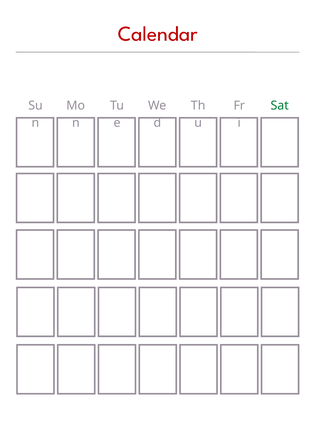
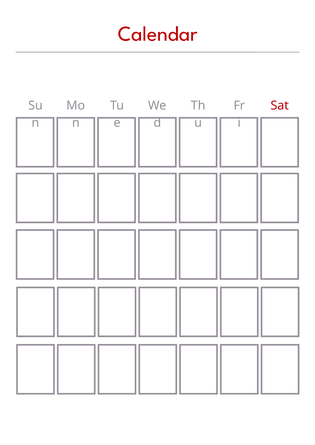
Sat colour: green -> red (280, 106)
